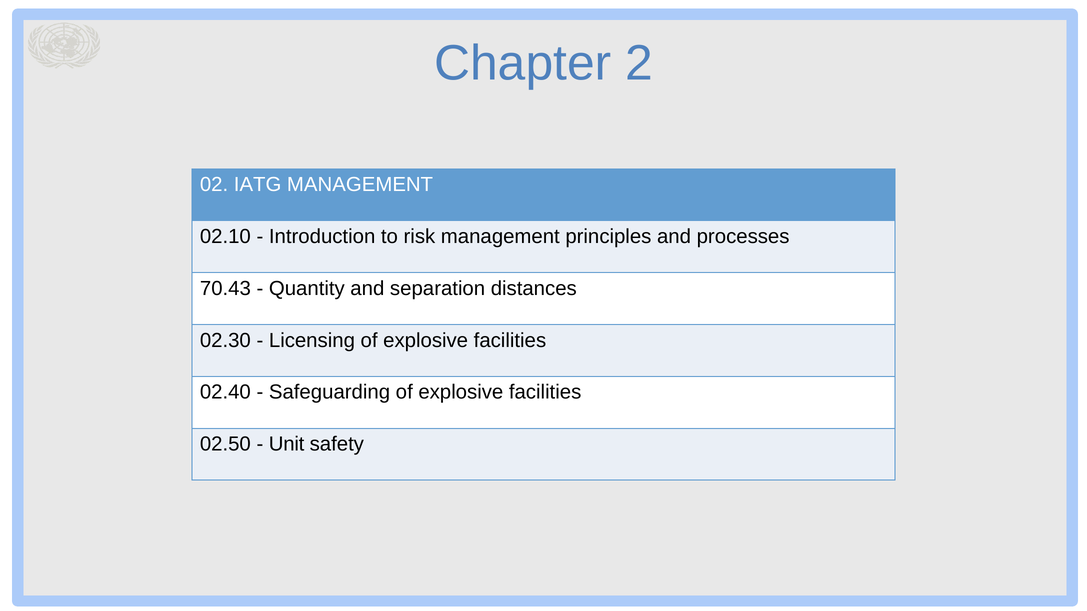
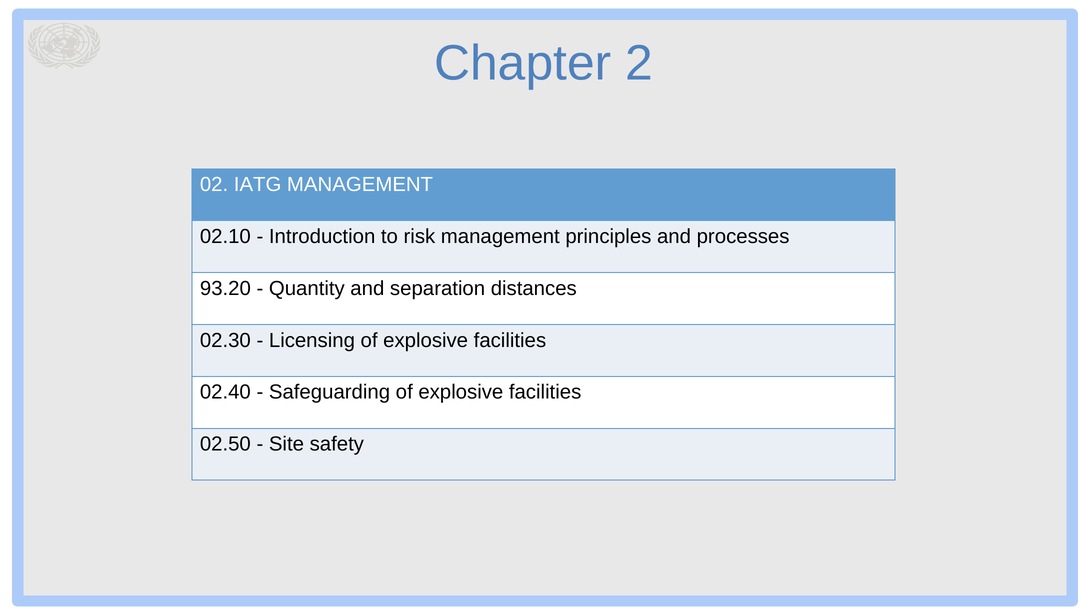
70.43: 70.43 -> 93.20 (225, 289)
Unit: Unit -> Site (286, 444)
